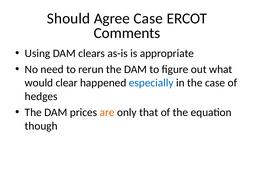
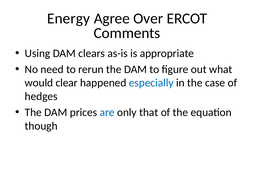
Should: Should -> Energy (69, 18)
Agree Case: Case -> Over (148, 18)
are colour: orange -> blue (107, 112)
